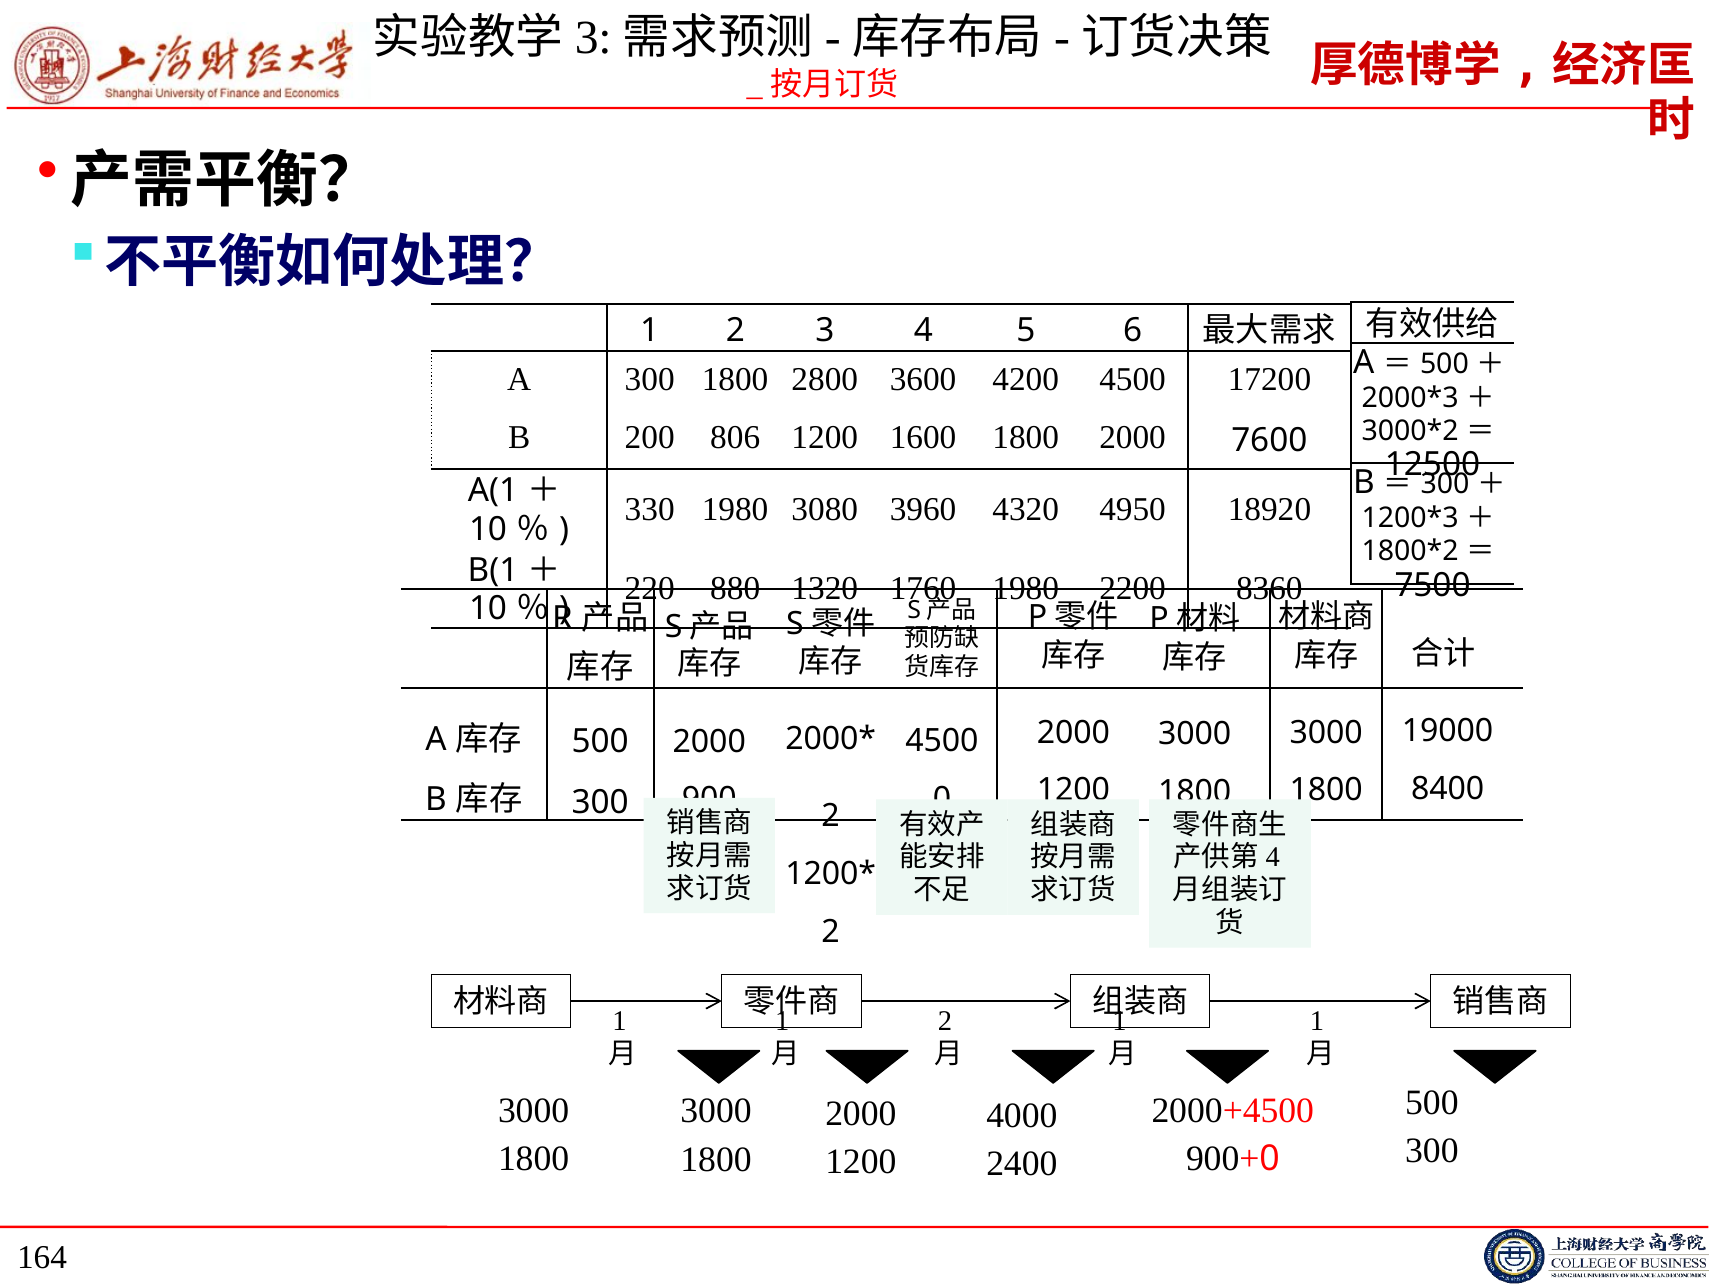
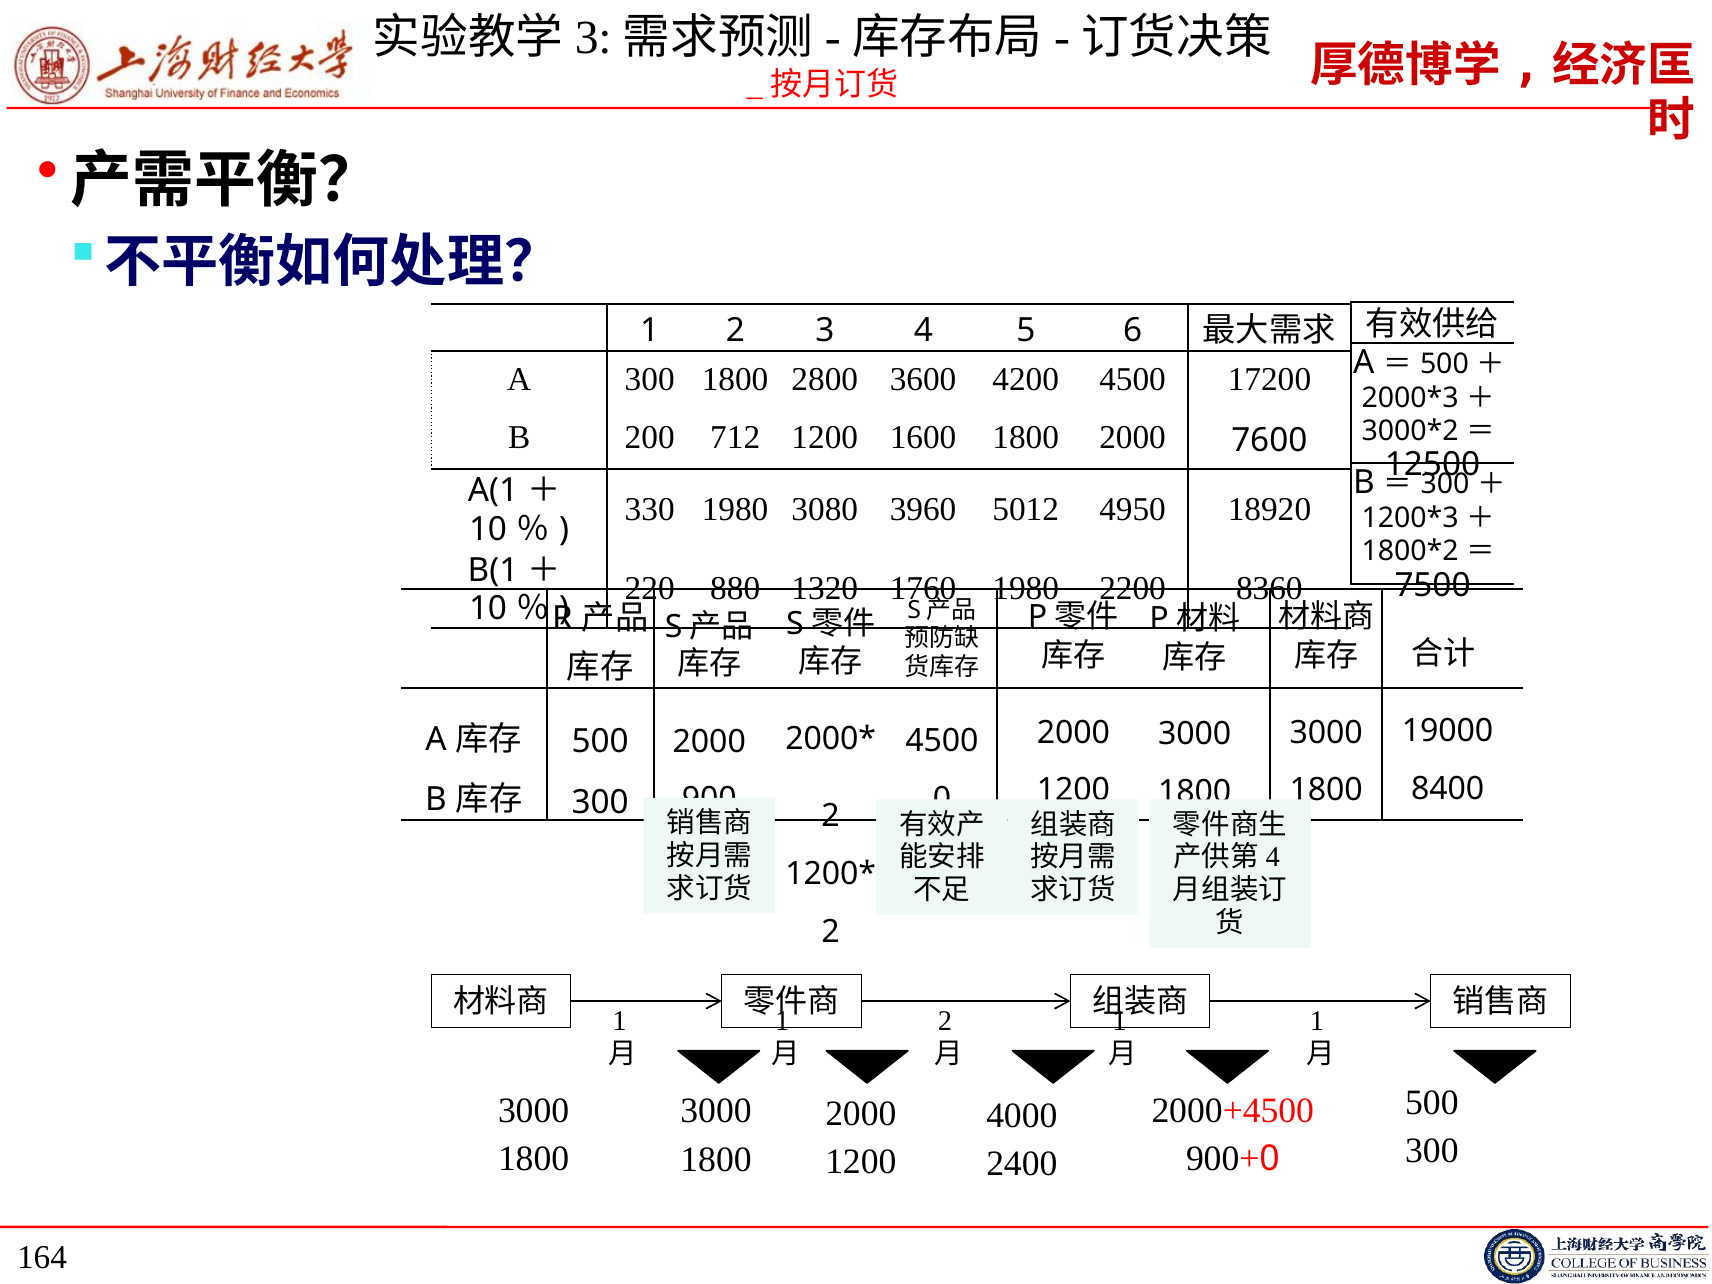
806: 806 -> 712 (735, 438)
4320: 4320 -> 5012 (1026, 509)
